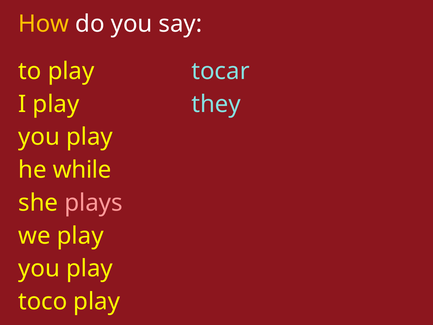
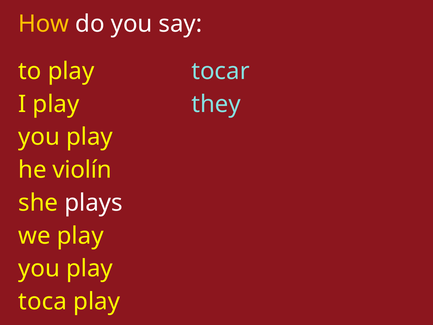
while: while -> violín (82, 170)
plays colour: pink -> white (94, 203)
toco: toco -> toca (43, 301)
